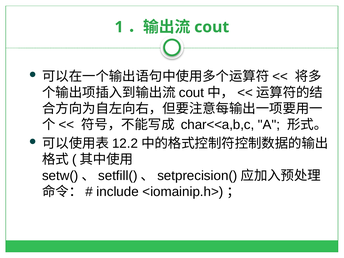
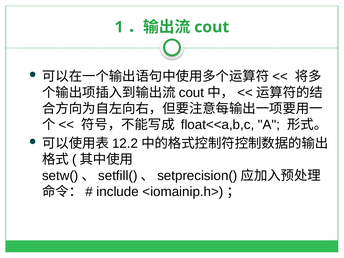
char<<a,b,c: char<<a,b,c -> float<<a,b,c (218, 125)
